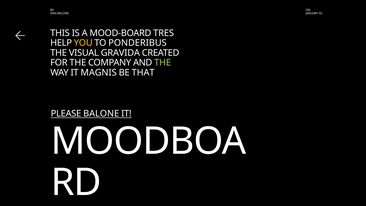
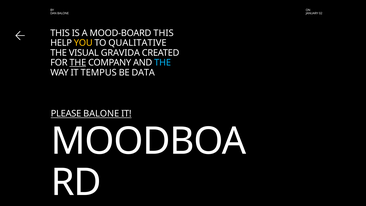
MOOD-BOARD TRES: TRES -> THIS (164, 33)
PONDERIBUS: PONDERIBUS -> QUALITATIVE (137, 43)
THE underline: none -> present (78, 63)
THE colour: light green -> light blue (163, 63)
MAGNIS: MAGNIS -> TEMPUS (99, 72)
THAT: THAT -> DATA (143, 72)
